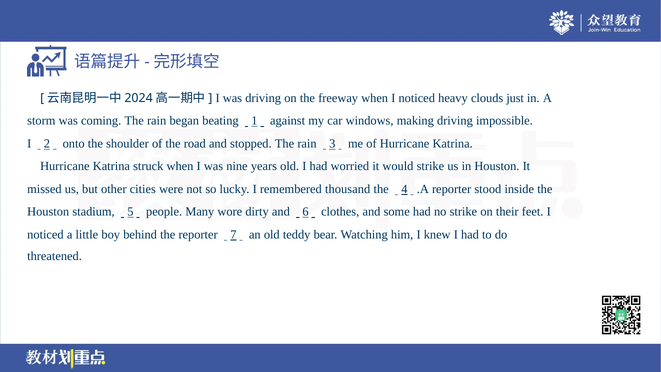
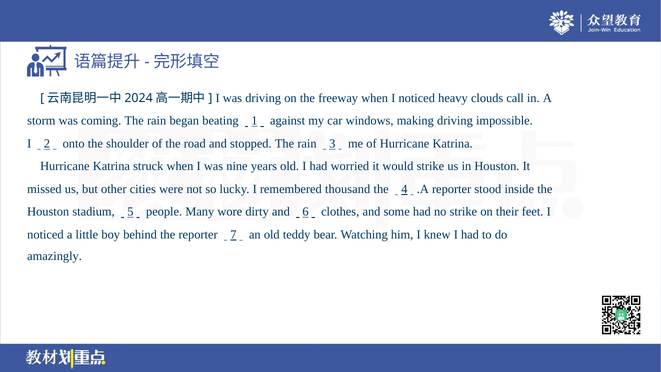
just: just -> call (515, 98)
threatened: threatened -> amazingly (55, 256)
